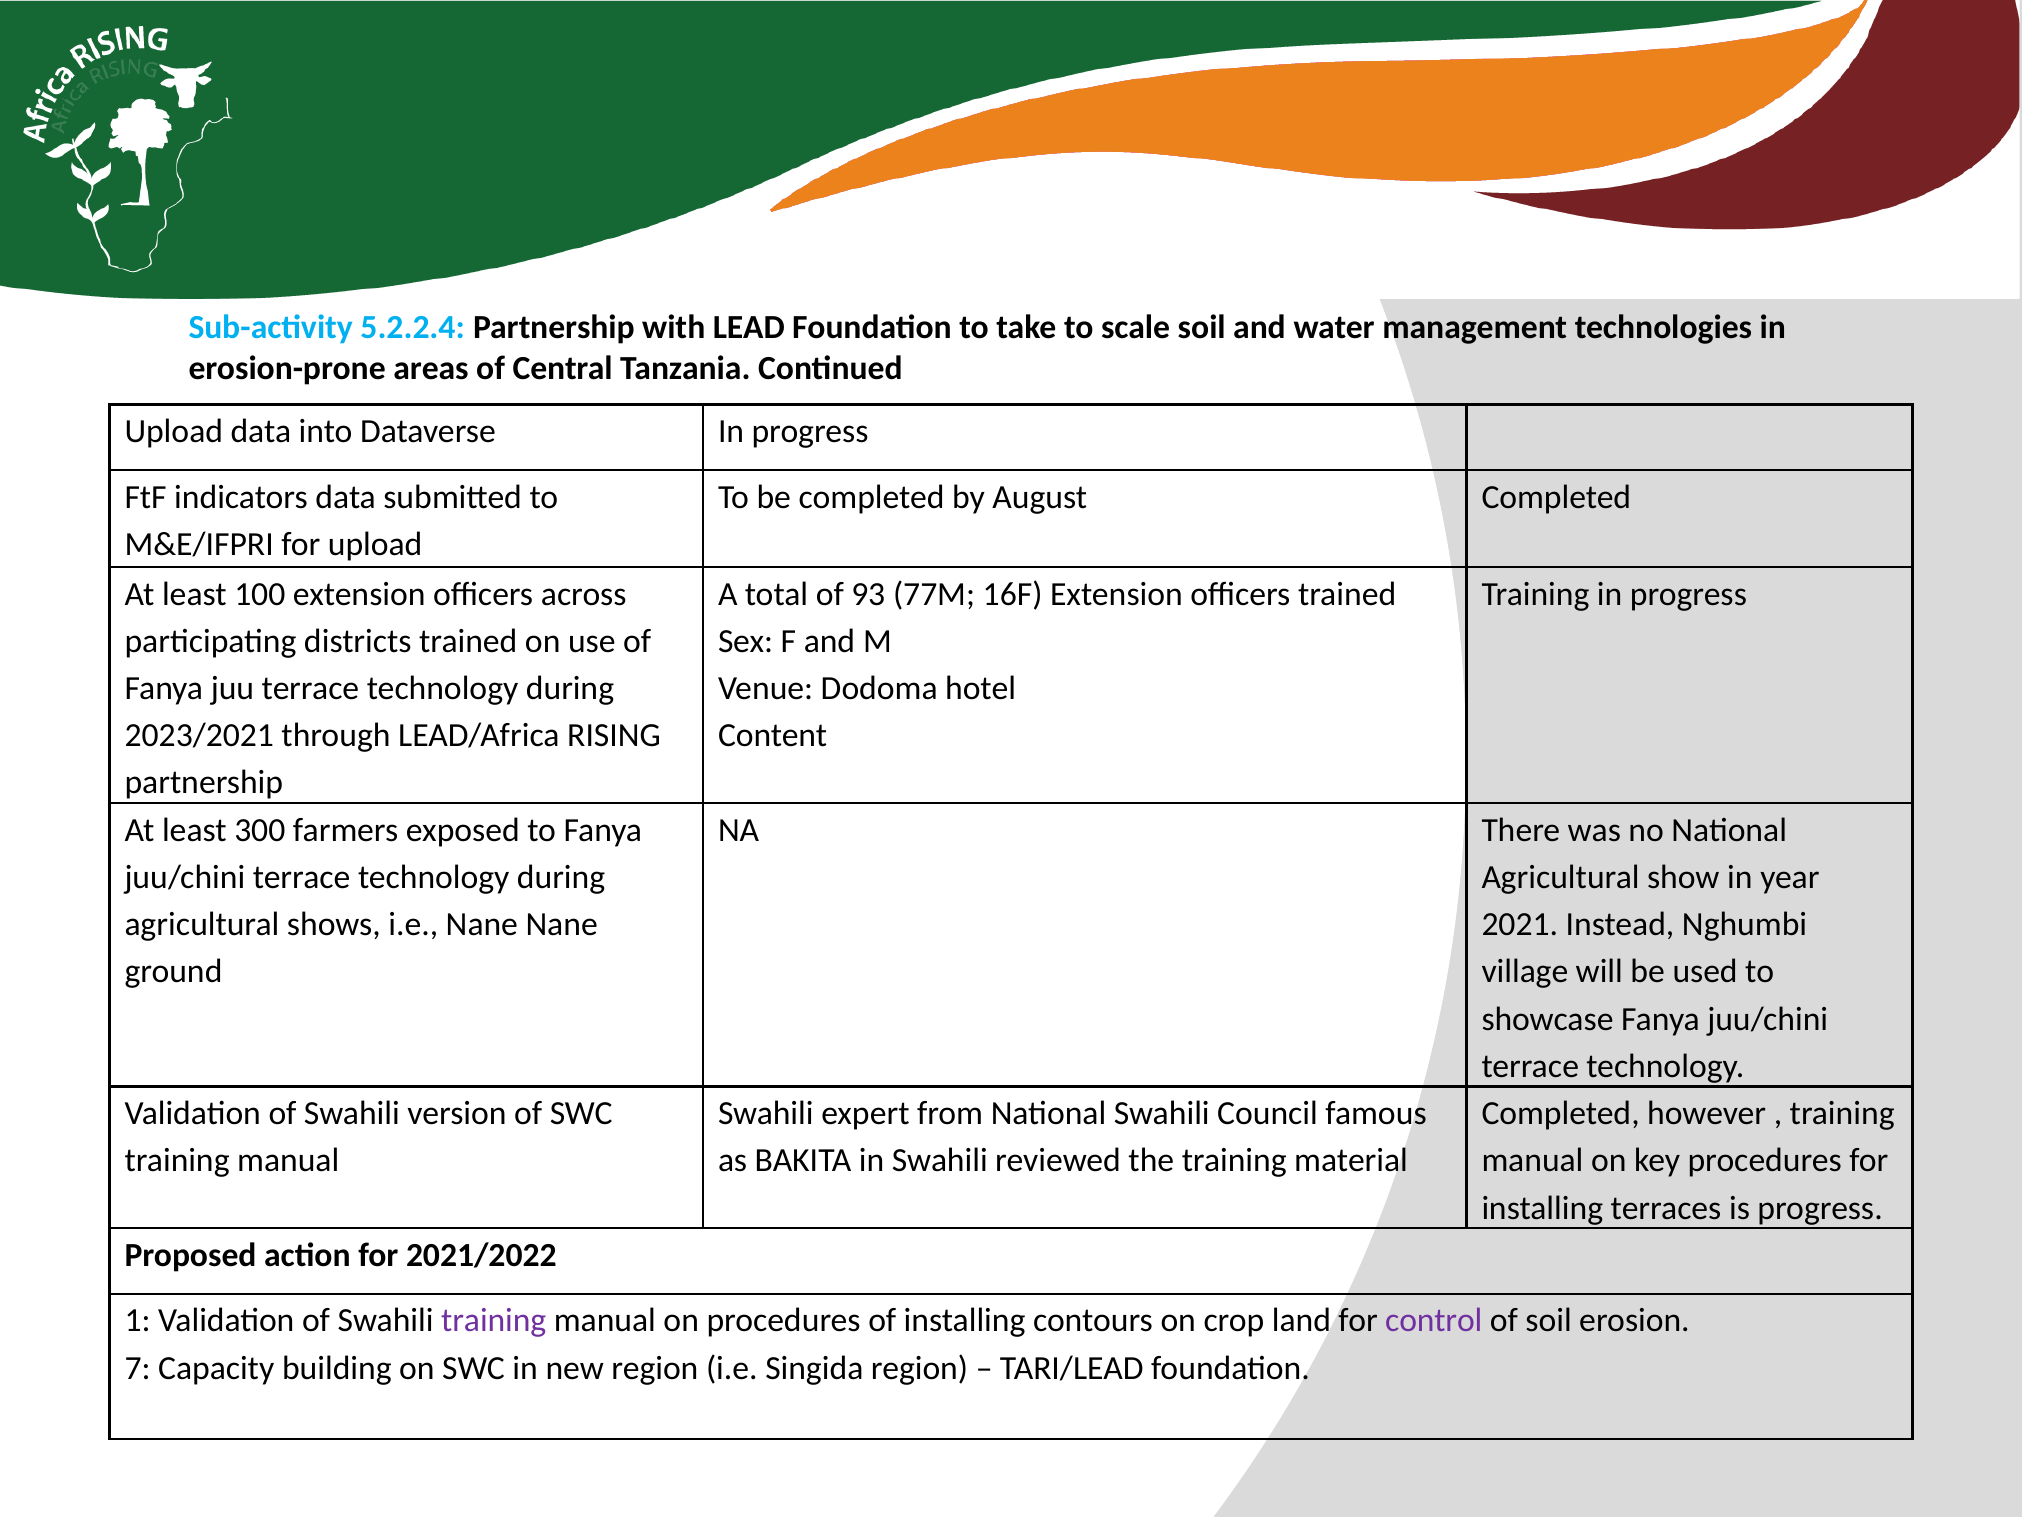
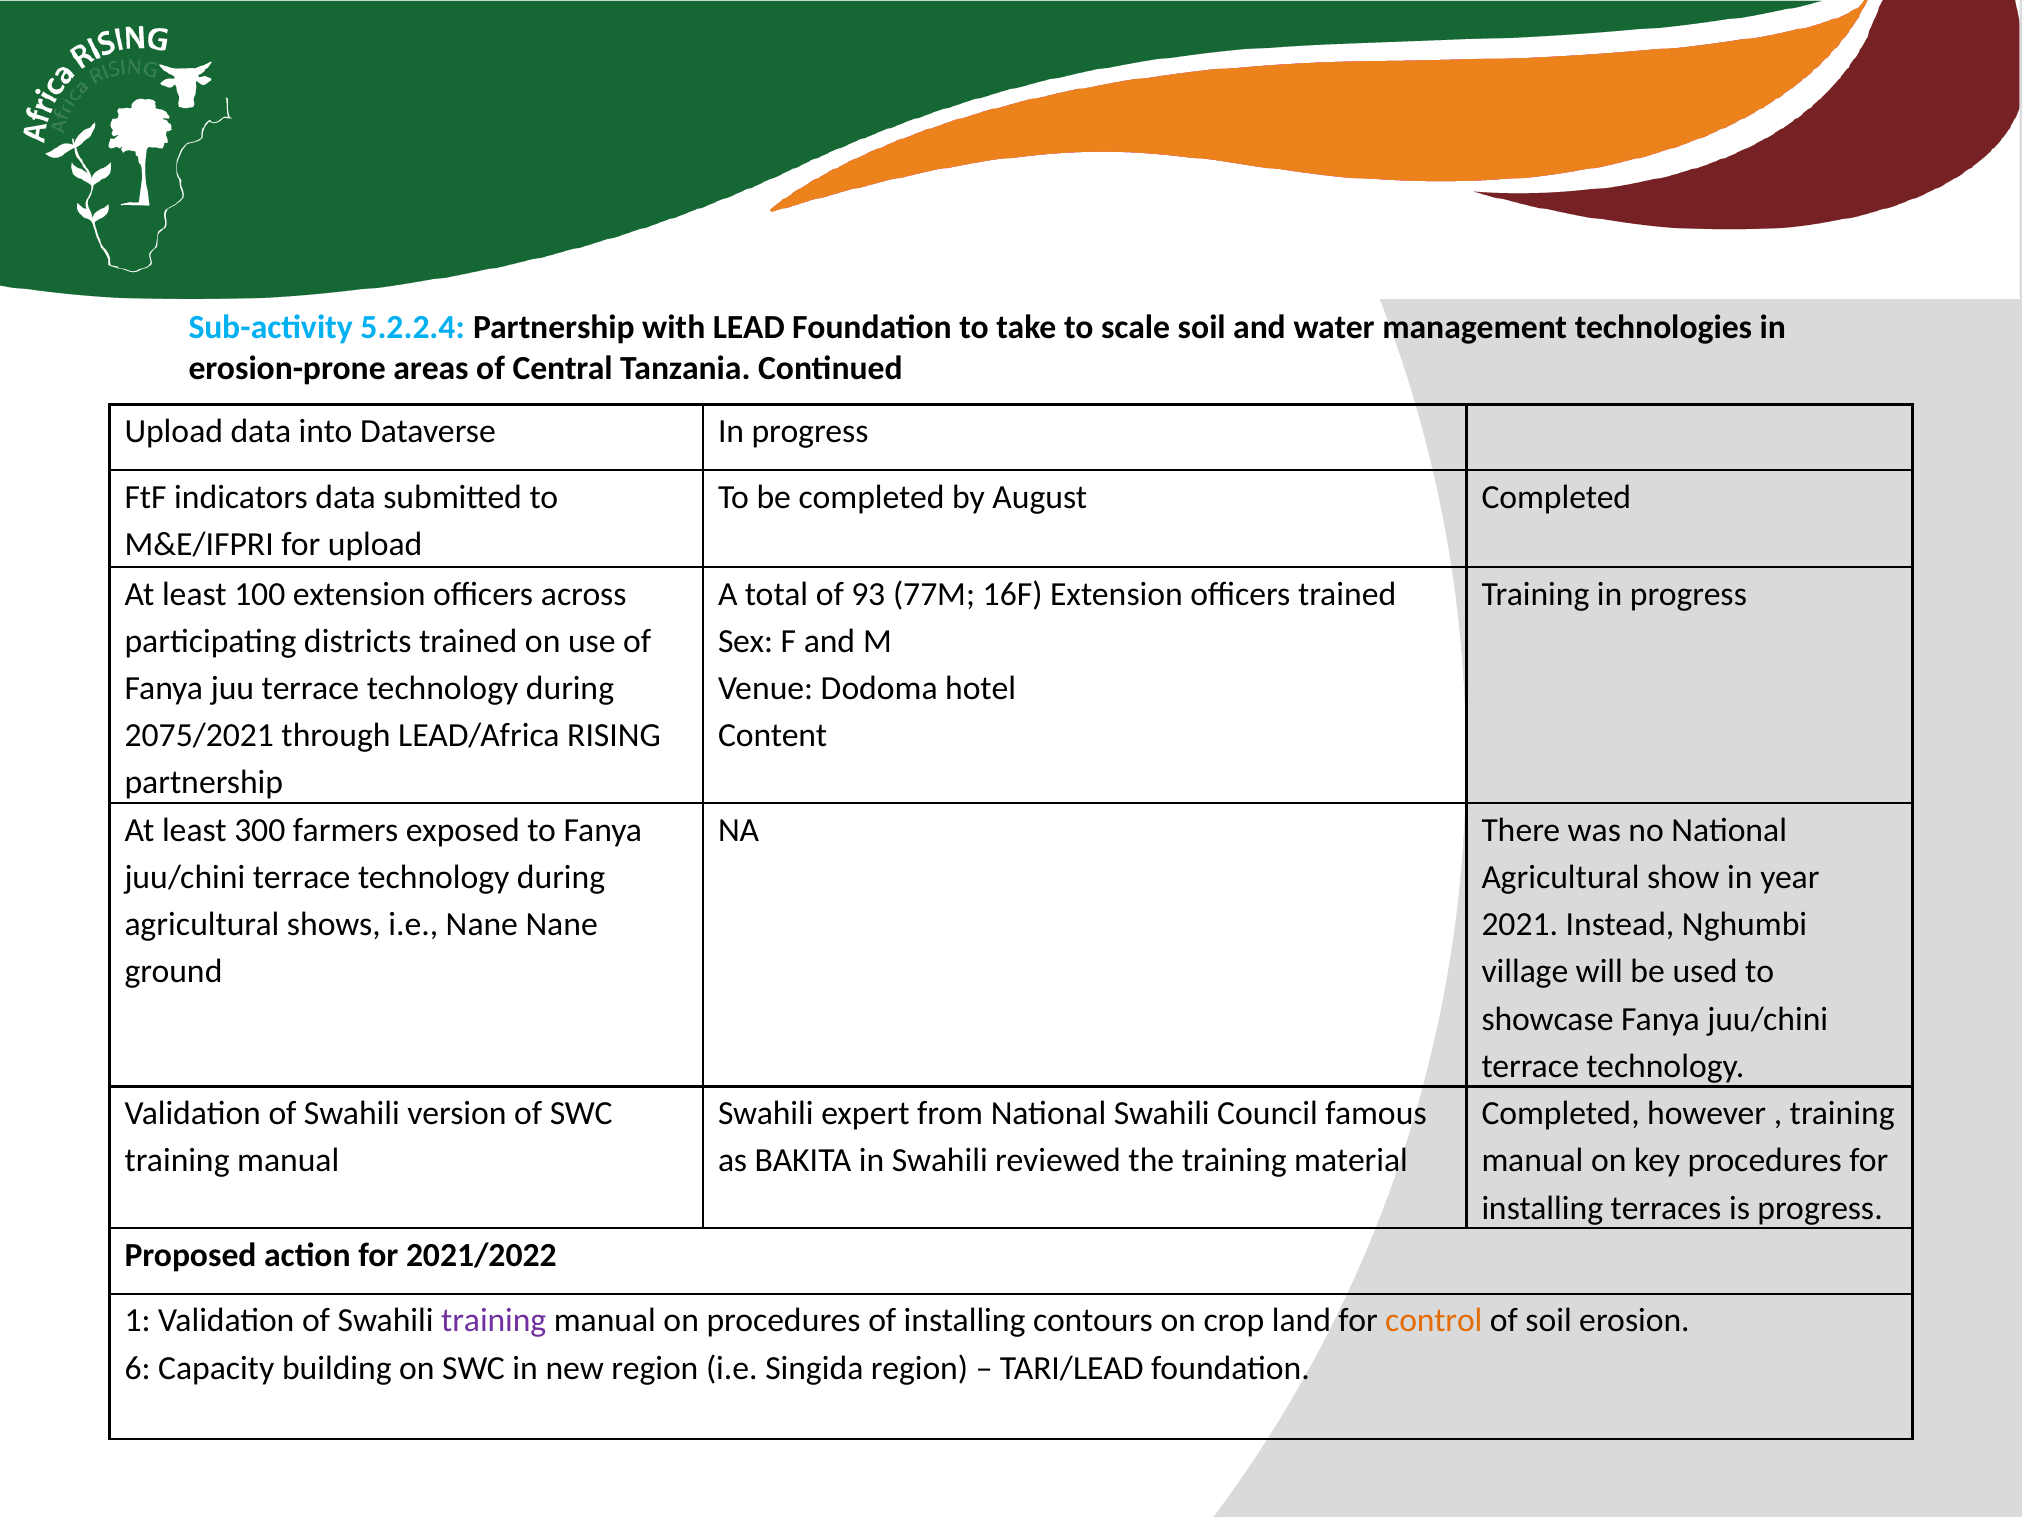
2023/2021: 2023/2021 -> 2075/2021 (199, 735)
control colour: purple -> orange (1434, 1320)
7: 7 -> 6 (138, 1368)
